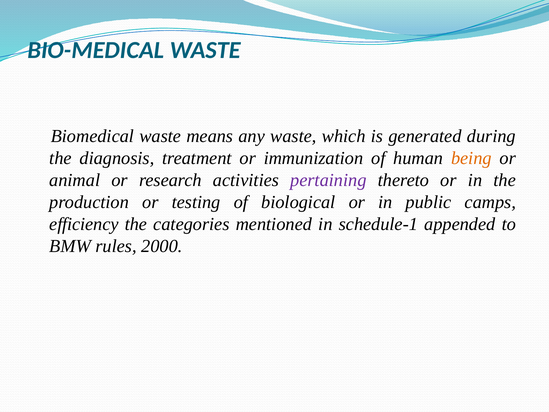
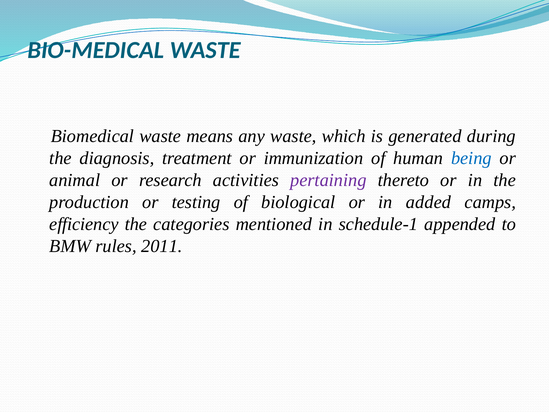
being colour: orange -> blue (471, 158)
public: public -> added (428, 202)
2000: 2000 -> 2011 (162, 246)
